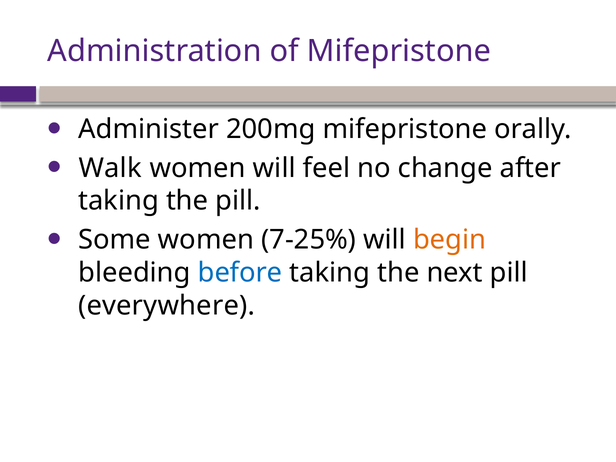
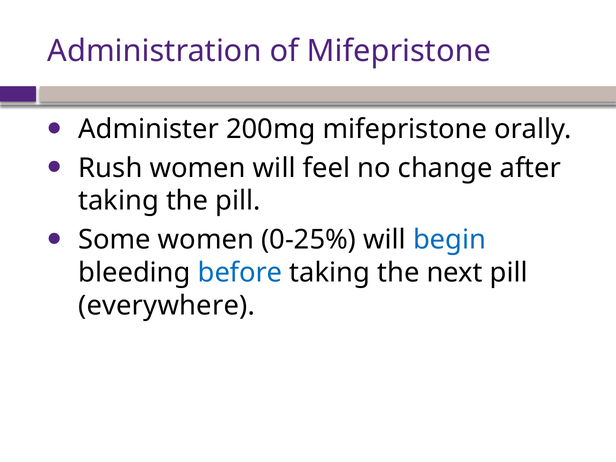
Walk: Walk -> Rush (110, 168)
7-25%: 7-25% -> 0-25% (309, 240)
begin colour: orange -> blue (450, 240)
